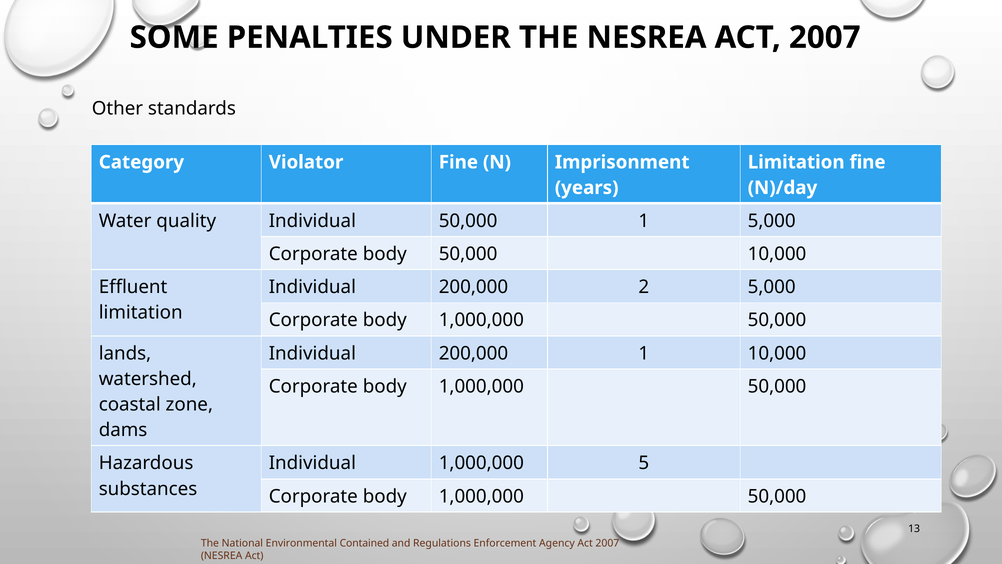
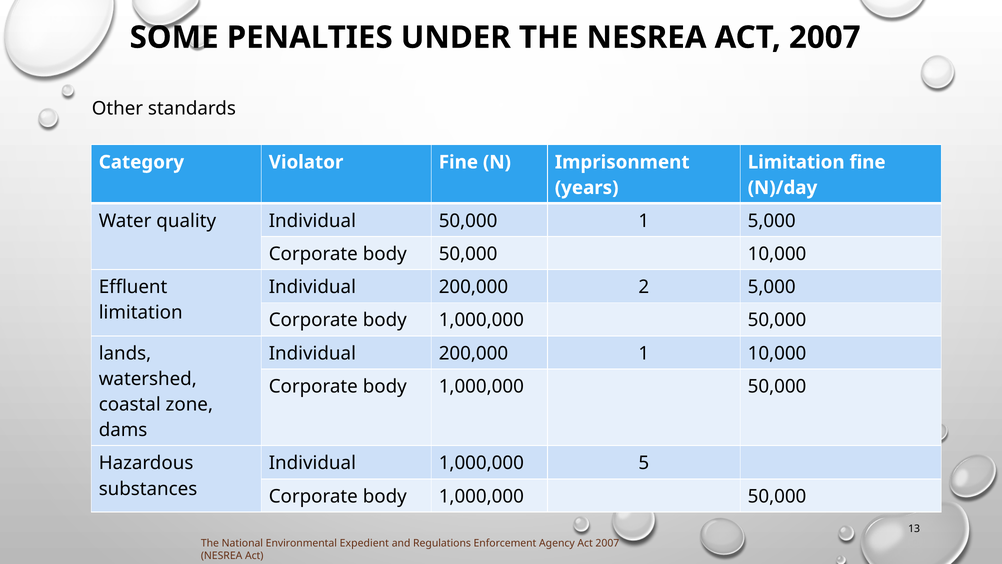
Contained: Contained -> Expedient (364, 543)
